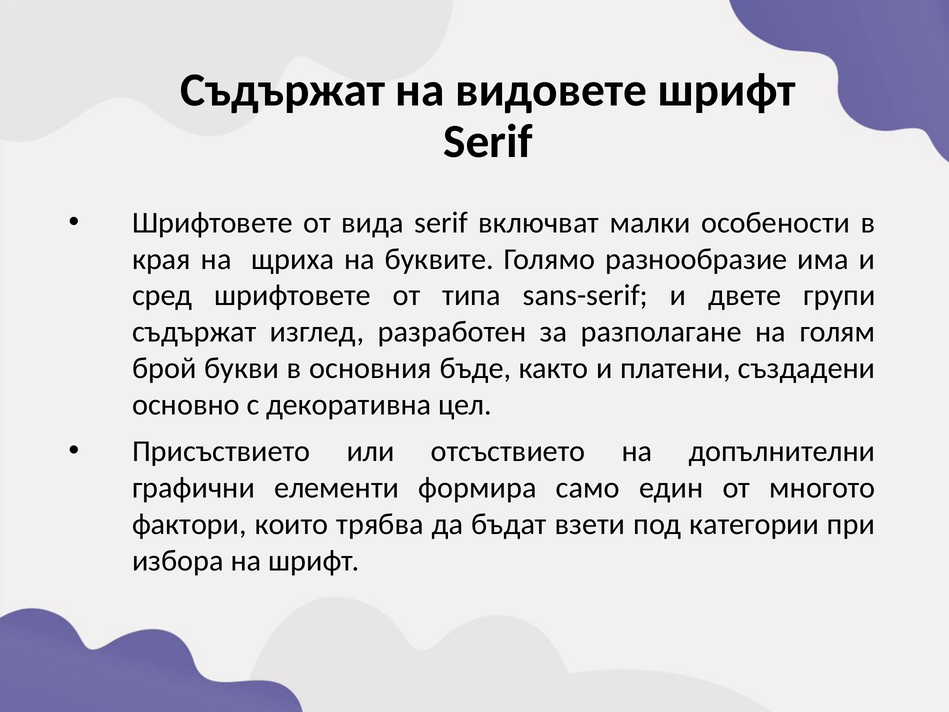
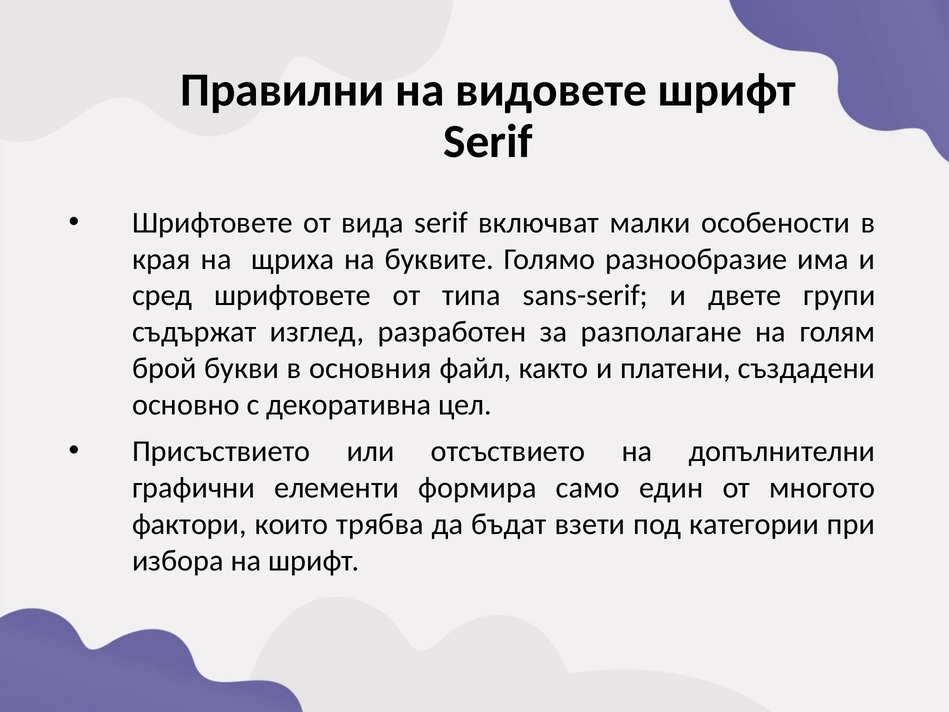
Съдържат: Съдържат -> Правилни (283, 90)
бъде: бъде -> файл (475, 368)
